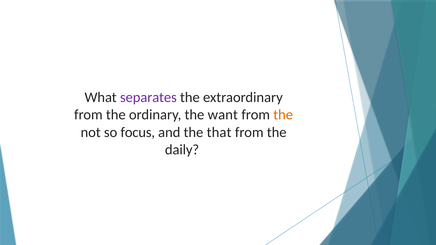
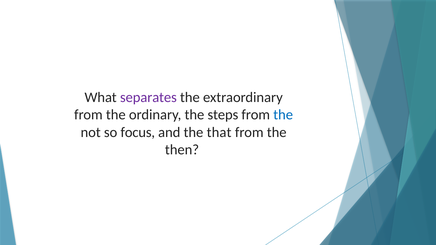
want: want -> steps (223, 115)
the colour: orange -> blue (283, 115)
daily: daily -> then (182, 150)
